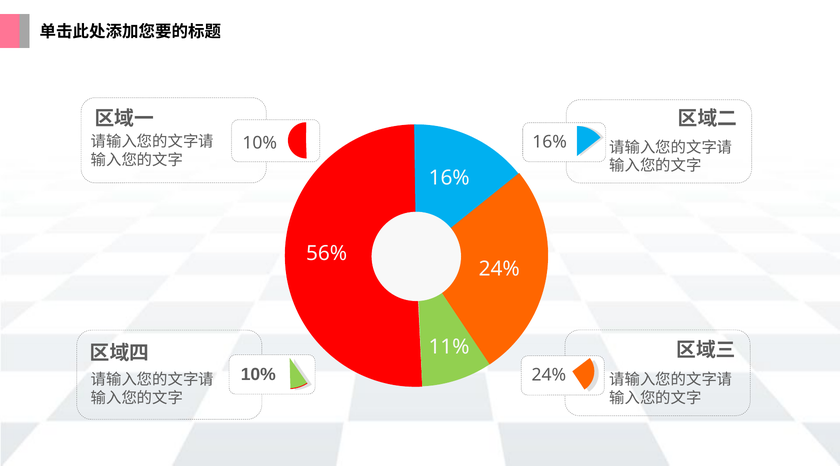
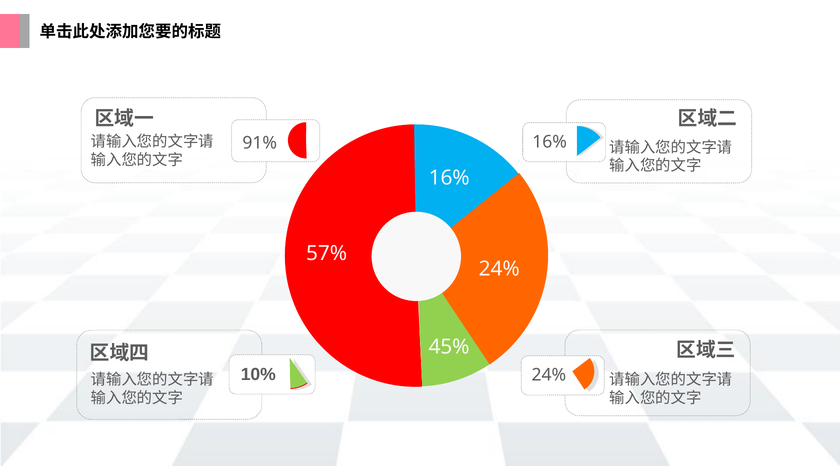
10%: 10% -> 91% (260, 143)
56%: 56% -> 57% (327, 254)
11%: 11% -> 45% (449, 348)
